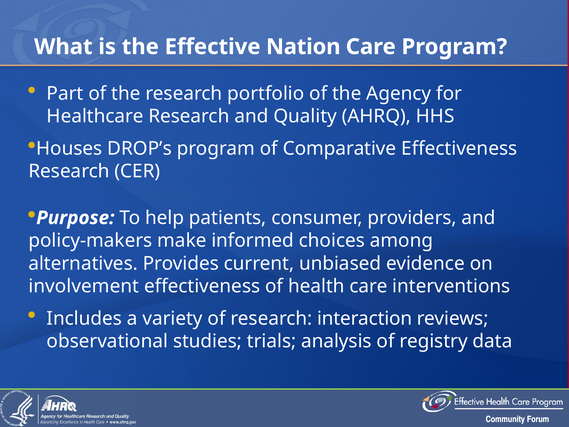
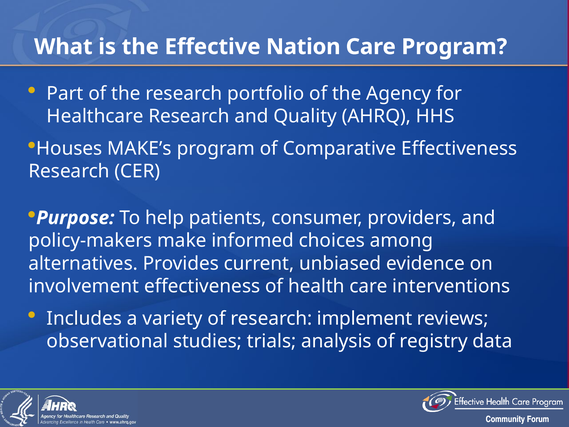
DROP’s: DROP’s -> MAKE’s (139, 149)
interaction: interaction -> implement (365, 318)
